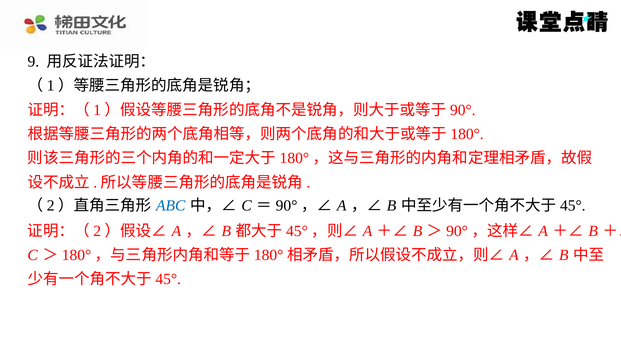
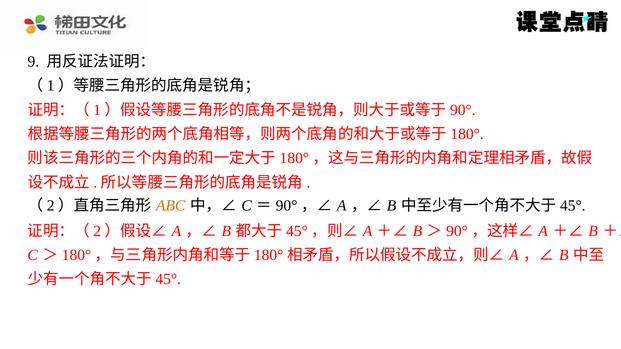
ABC colour: blue -> orange (171, 206)
